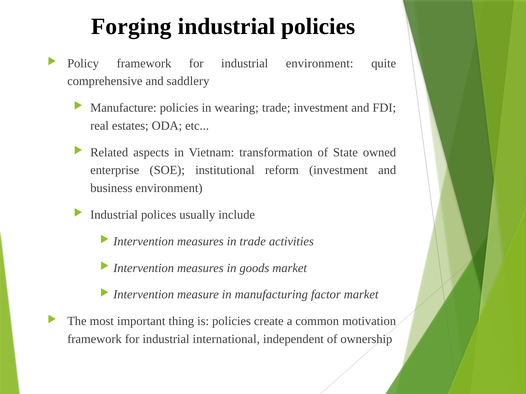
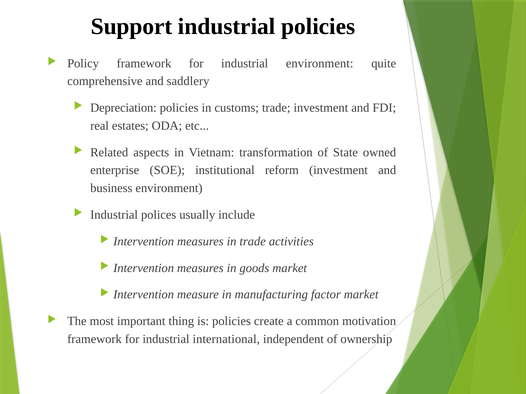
Forging: Forging -> Support (131, 27)
Manufacture: Manufacture -> Depreciation (123, 108)
wearing: wearing -> customs (237, 108)
